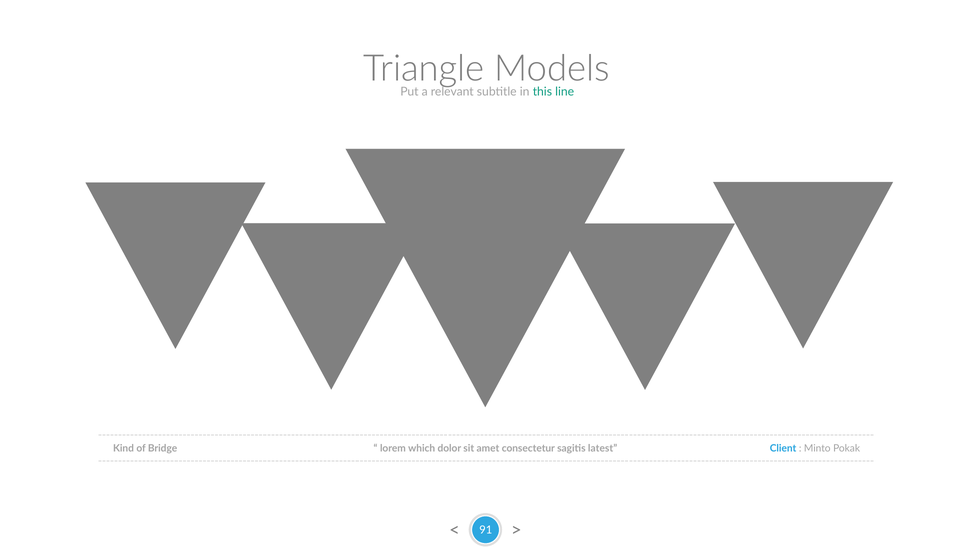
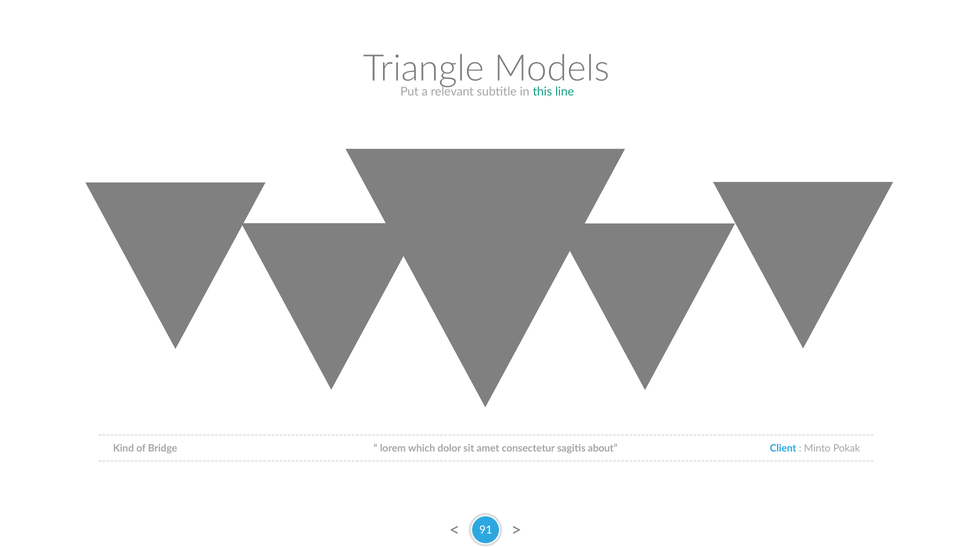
latest: latest -> about (603, 449)
